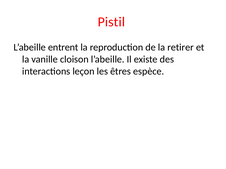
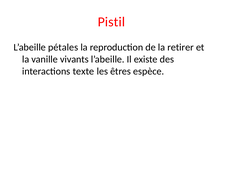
entrent: entrent -> pétales (63, 47)
cloison: cloison -> vivants (74, 59)
leçon: leçon -> texte (83, 72)
